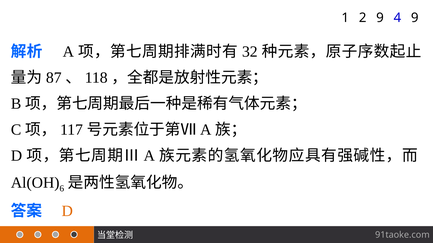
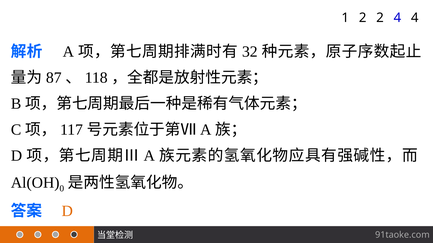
2 9: 9 -> 2 (380, 18)
4 9: 9 -> 4 (415, 18)
6: 6 -> 0 (62, 189)
